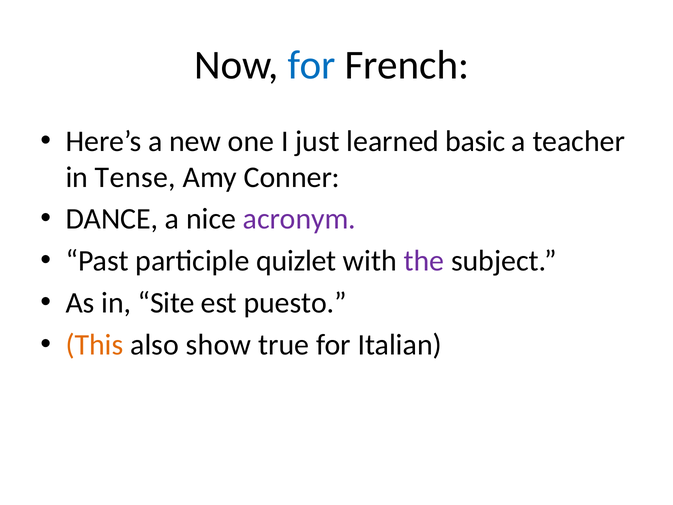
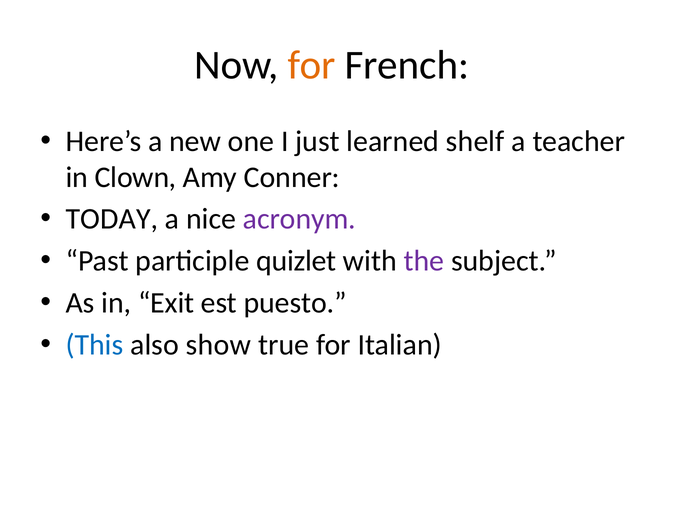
for colour: blue -> orange (312, 65)
basic: basic -> shelf (475, 141)
Tense: Tense -> Clown (136, 177)
DANCE: DANCE -> TODAY (112, 219)
Site: Site -> Exit (166, 303)
This colour: orange -> blue (95, 345)
